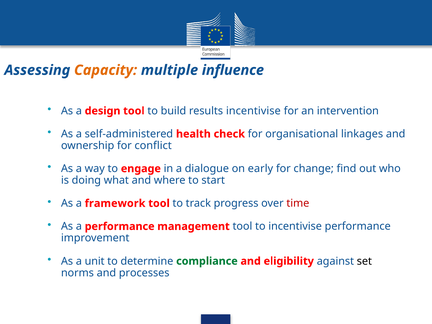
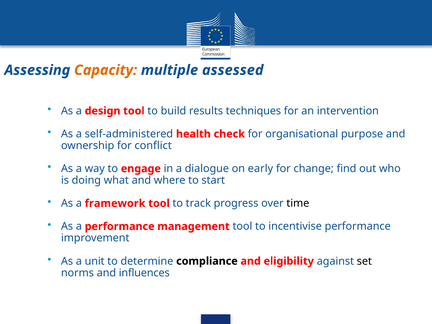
influence: influence -> assessed (233, 70)
results incentivise: incentivise -> techniques (253, 111)
linkages: linkages -> purpose (362, 134)
time colour: red -> black (298, 203)
compliance colour: green -> black (207, 261)
processes: processes -> influences (144, 273)
